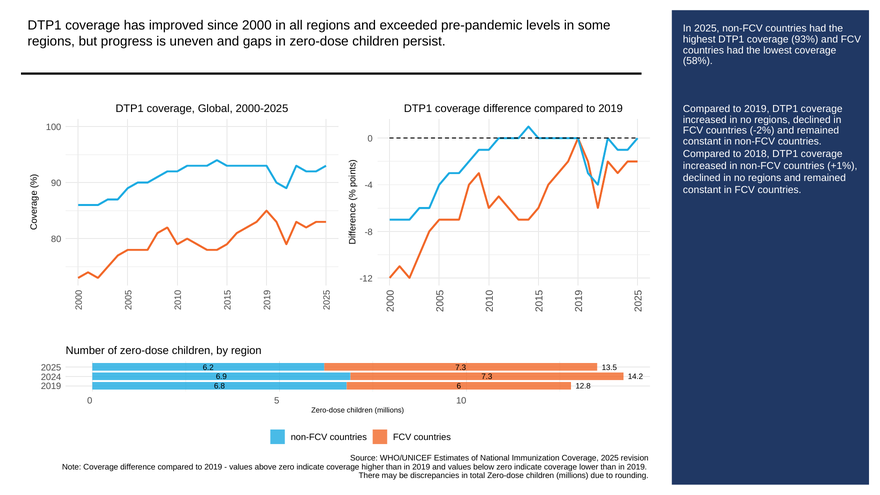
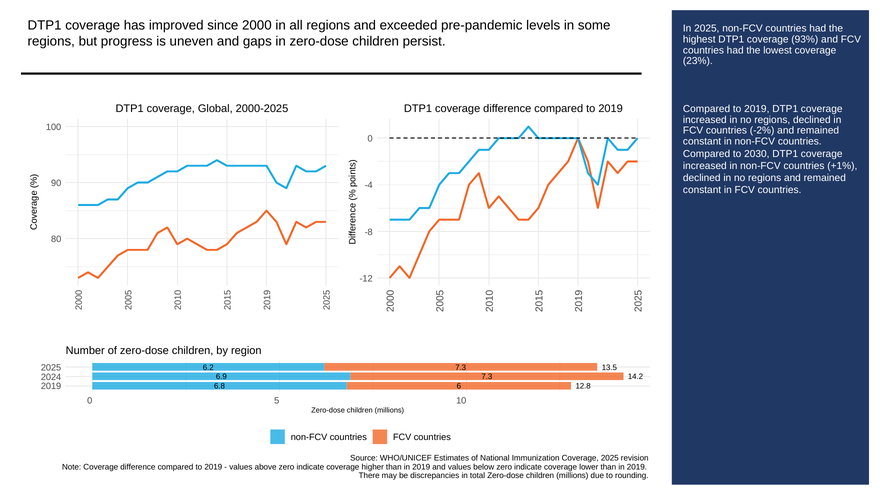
58%: 58% -> 23% (698, 61)
2018: 2018 -> 2030 (757, 154)
